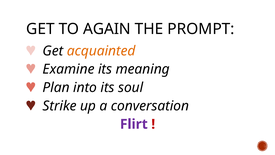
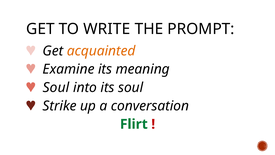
AGAIN: AGAIN -> WRITE (107, 29)
Plan: Plan -> Soul (56, 87)
Flirt colour: purple -> green (134, 124)
